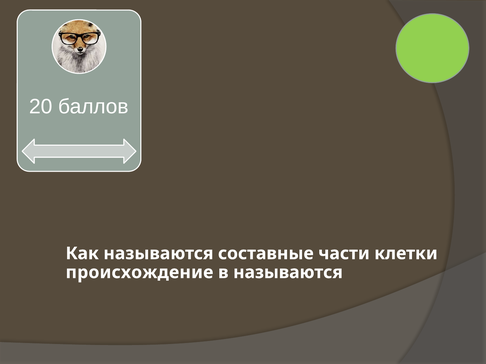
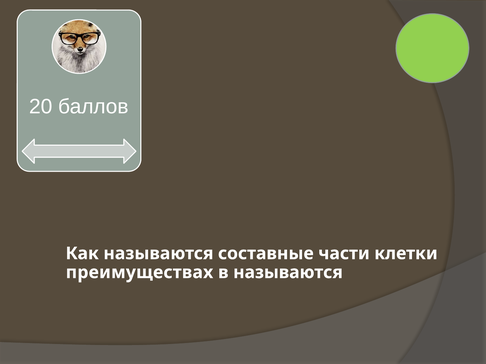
происхождение: происхождение -> преимуществах (139, 273)
